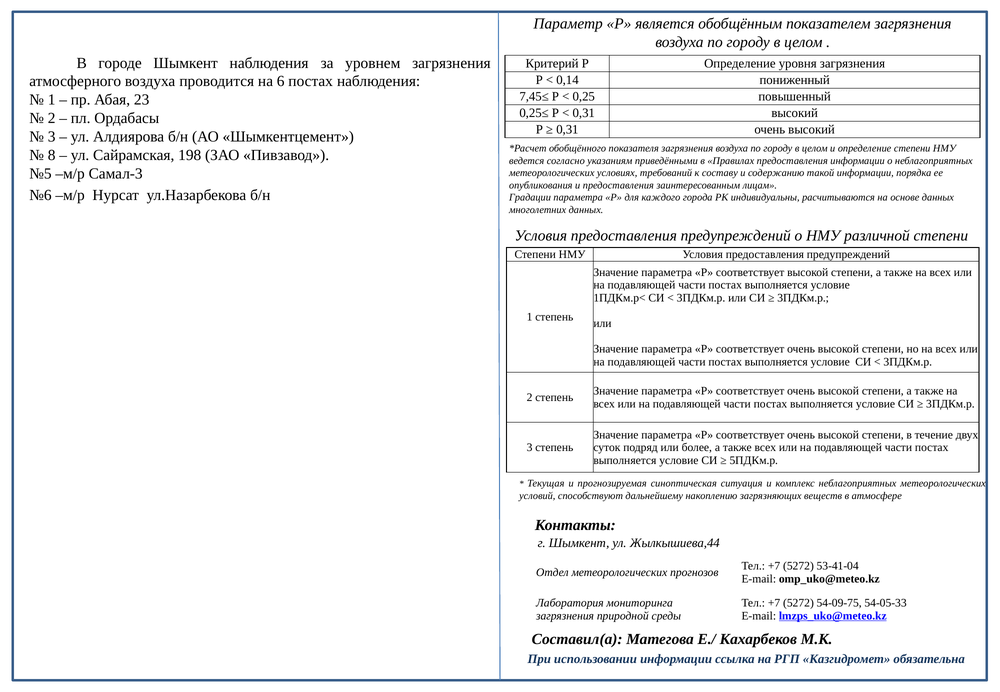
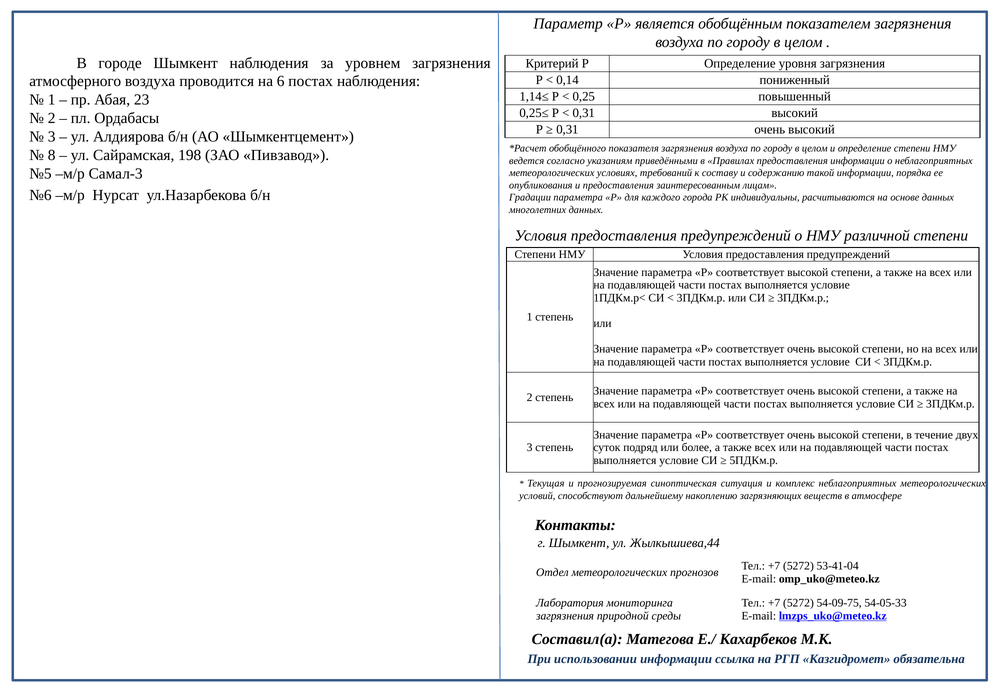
7,45≤: 7,45≤ -> 1,14≤ (534, 96)
